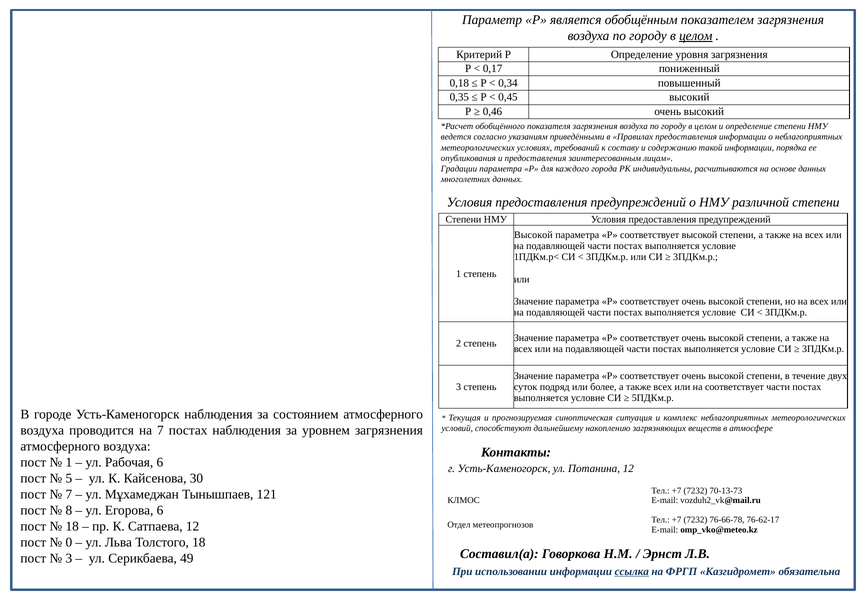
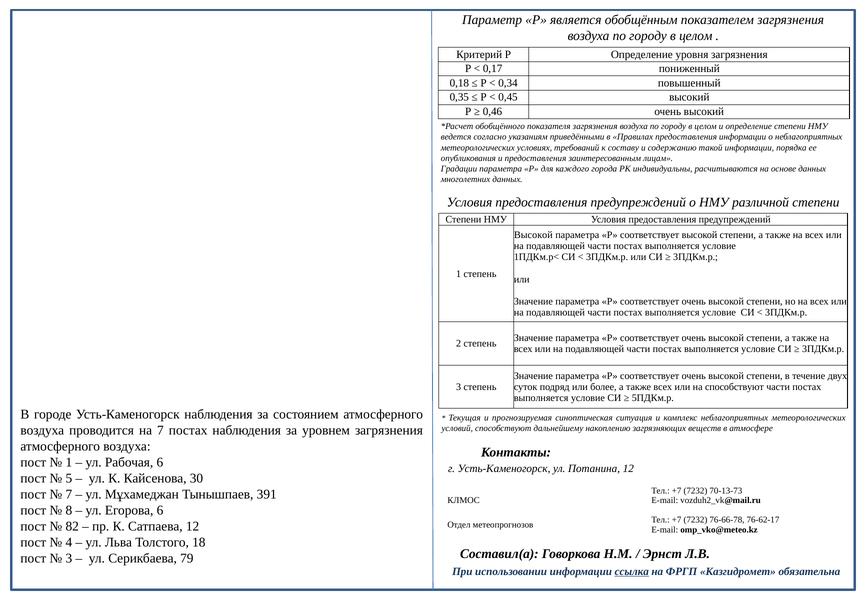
целом underline: present -> none (696, 36)
на соответствует: соответствует -> способствуют (734, 387)
121: 121 -> 391 (267, 494)
18: 18 -> 82 (72, 526)
0: 0 -> 4 (69, 542)
49: 49 -> 79 (187, 558)
